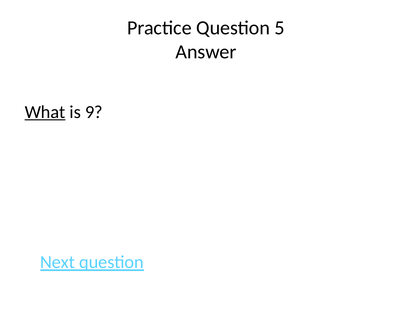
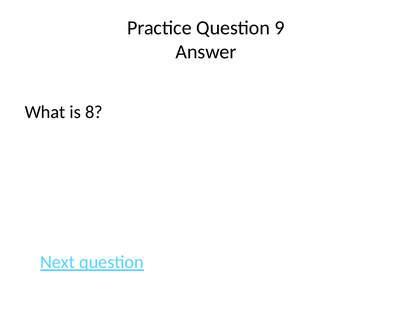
5: 5 -> 9 (280, 28)
What underline: present -> none (45, 112)
9: 9 -> 8 (94, 112)
